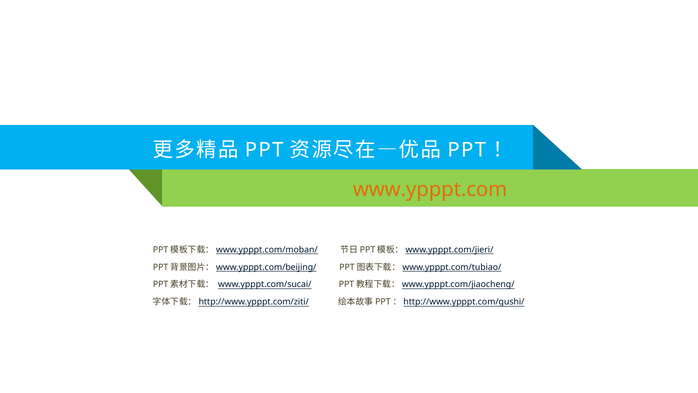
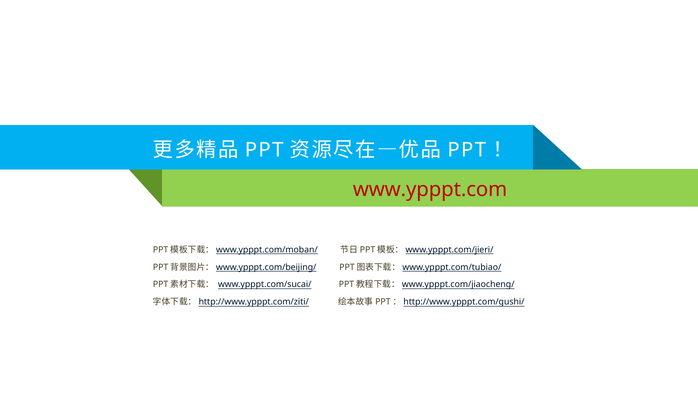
www.ypppt.com colour: orange -> red (430, 189)
